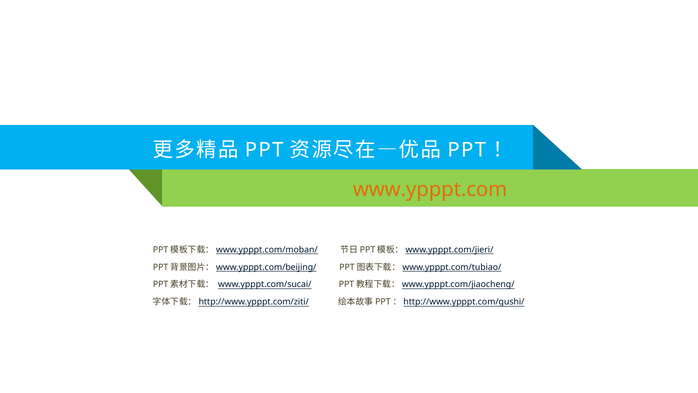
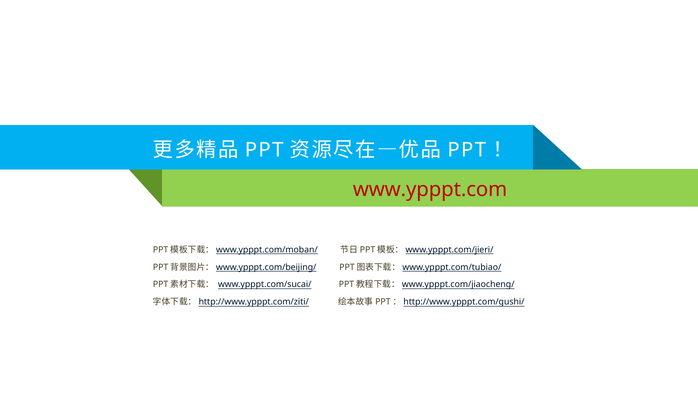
www.ypppt.com colour: orange -> red (430, 189)
